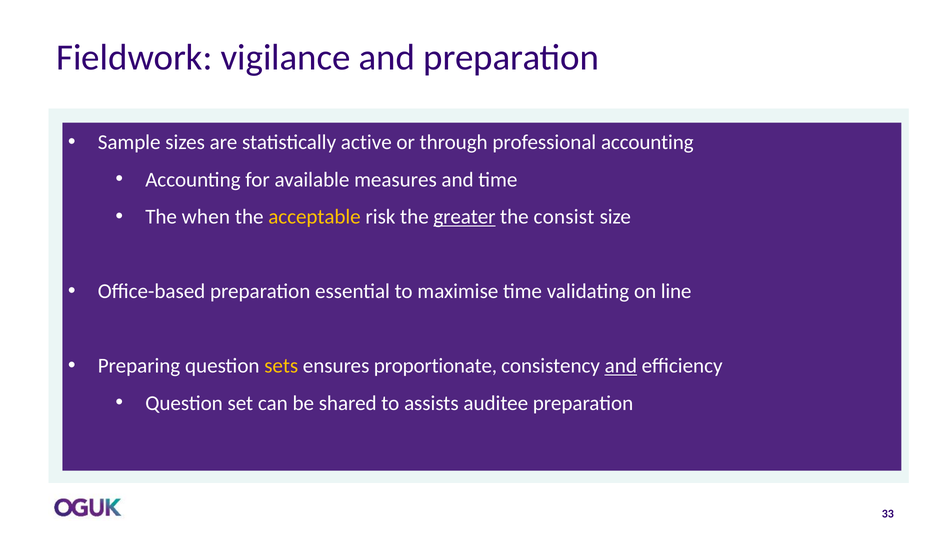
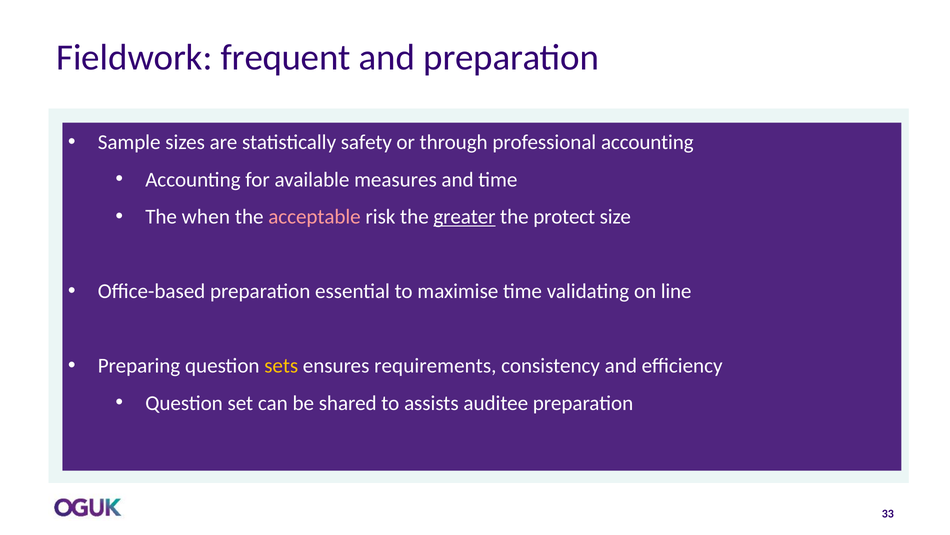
vigilance: vigilance -> frequent (286, 57)
active: active -> safety (366, 142)
acceptable colour: yellow -> pink (315, 217)
consist: consist -> protect (564, 217)
proportionate: proportionate -> requirements (435, 366)
and underline: present -> none (621, 366)
